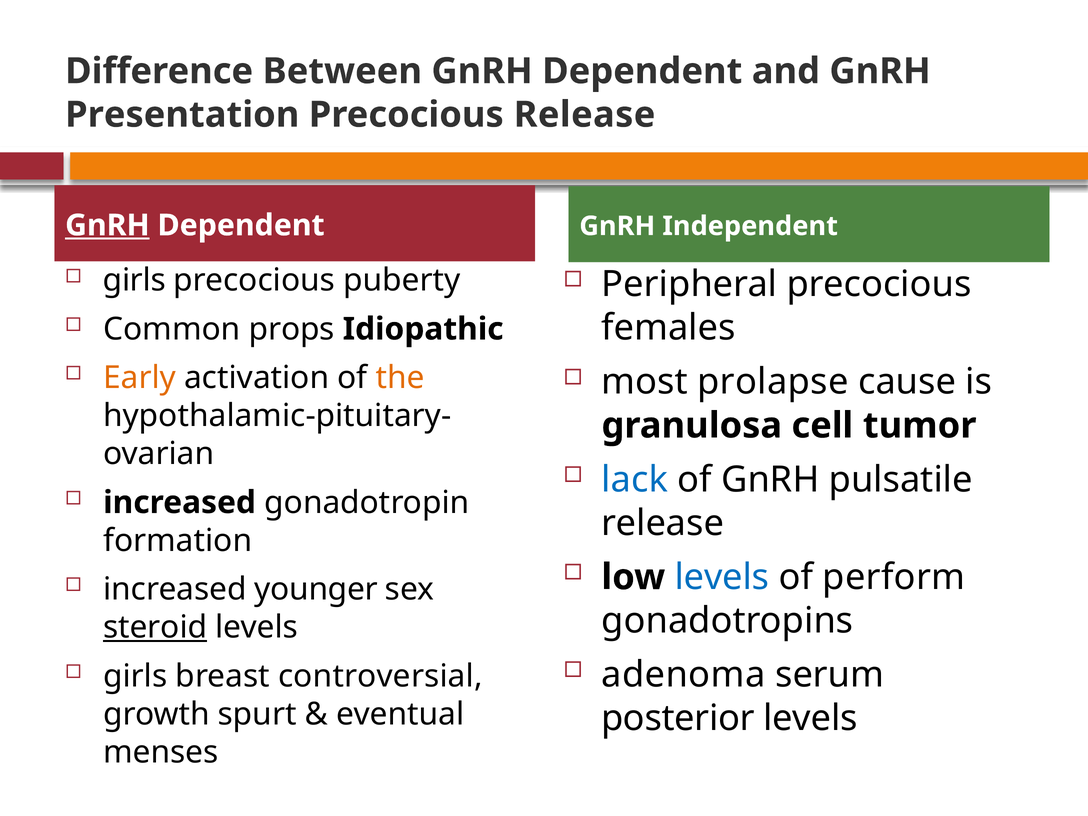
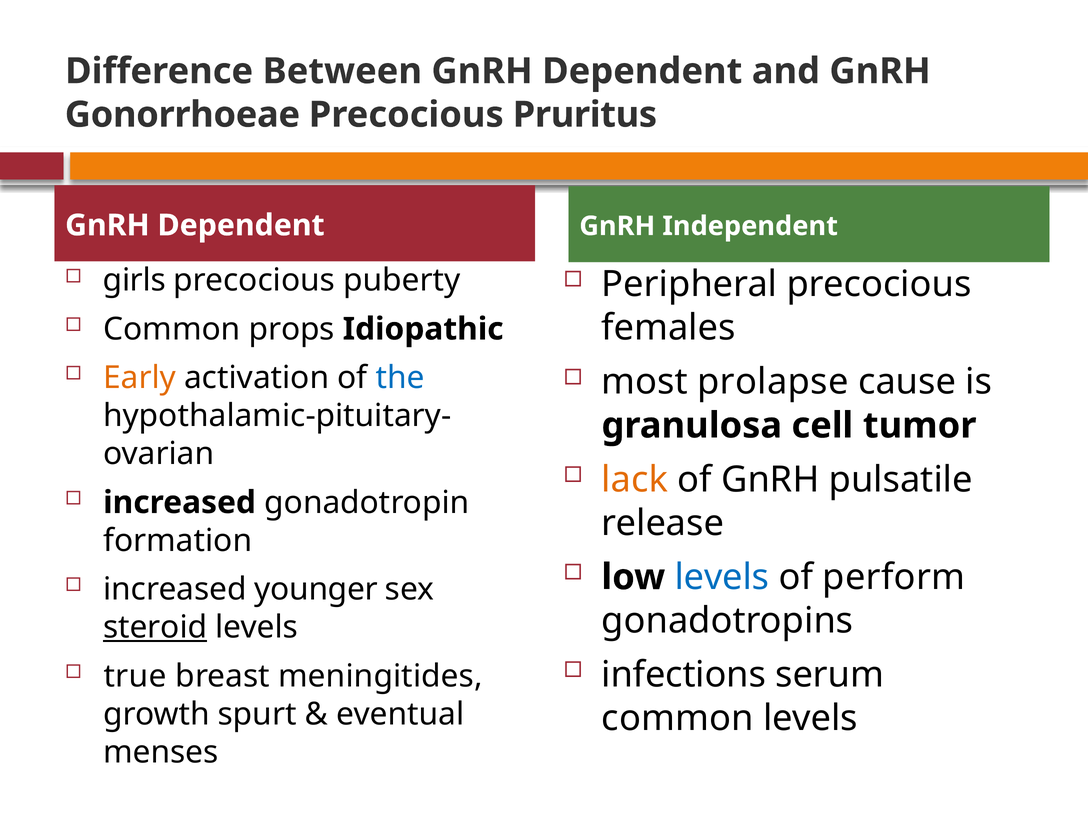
Presentation: Presentation -> Gonorrhoeae (182, 115)
Precocious Release: Release -> Pruritus (585, 115)
GnRH underline: present -> none (107, 225)
the colour: orange -> blue (400, 378)
lack colour: blue -> orange (635, 480)
adenoma: adenoma -> infections (684, 675)
girls: girls -> true (135, 676)
controversial: controversial -> meningitides (380, 676)
posterior: posterior -> common (678, 718)
